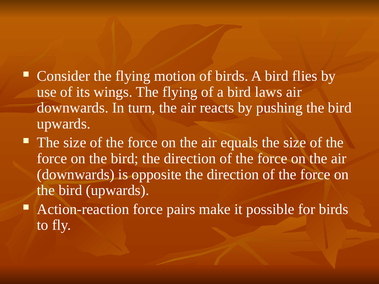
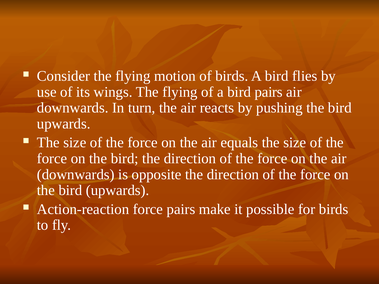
bird laws: laws -> pairs (269, 92)
